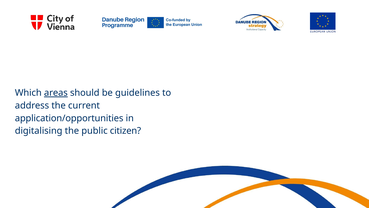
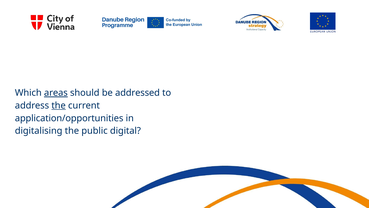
guidelines: guidelines -> addressed (138, 93)
the underline: none -> present (59, 105)
citizen: citizen -> digital (125, 131)
